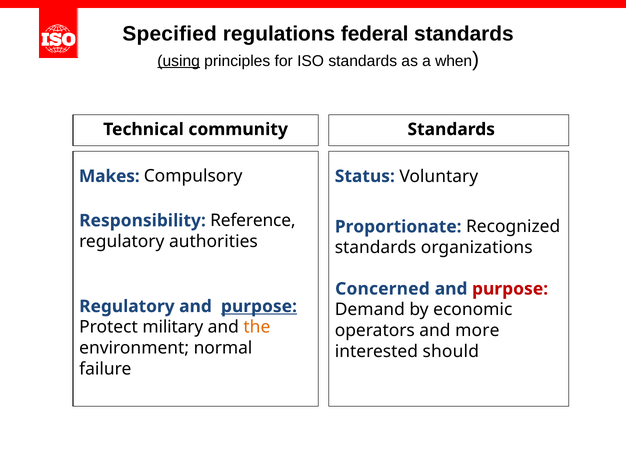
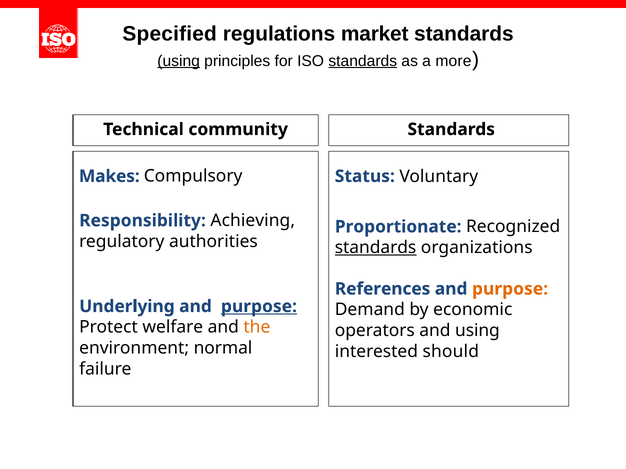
federal: federal -> market (375, 34)
standards underline: none -> present (363, 61)
when: when -> more (453, 61)
Reference: Reference -> Achieving (253, 221)
standards underline: none -> present (376, 248)
Concerned: Concerned -> References (383, 289)
purpose colour: red -> orange (510, 289)
Regulatory: Regulatory -> Underlying (127, 307)
military: military -> welfare (173, 328)
and more: more -> using (477, 331)
